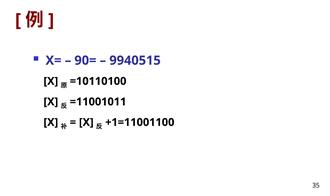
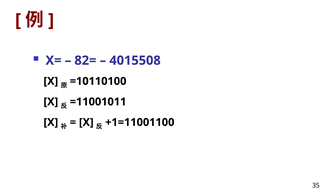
90=: 90= -> 82= (85, 61)
9940515: 9940515 -> 4015508 (135, 61)
